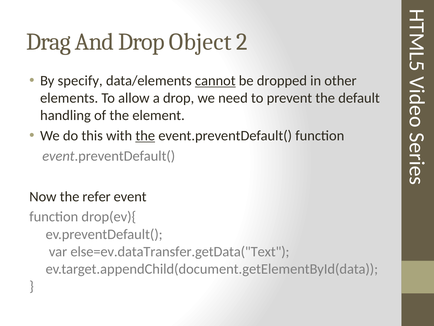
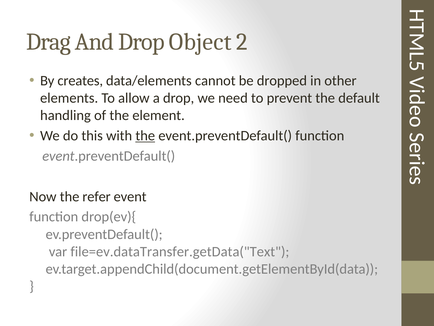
specify: specify -> creates (80, 81)
cannot underline: present -> none (215, 81)
else=ev.dataTransfer.getData("Text: else=ev.dataTransfer.getData("Text -> file=ev.dataTransfer.getData("Text (180, 251)
